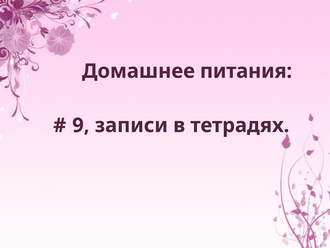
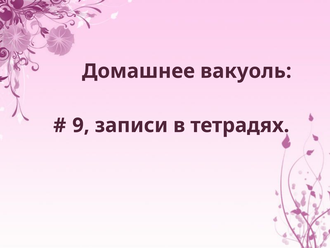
питания: питания -> вакуоль (246, 71)
